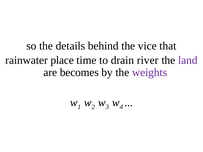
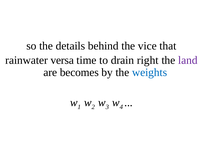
place: place -> versa (62, 60)
river: river -> right (148, 60)
weights colour: purple -> blue (150, 73)
